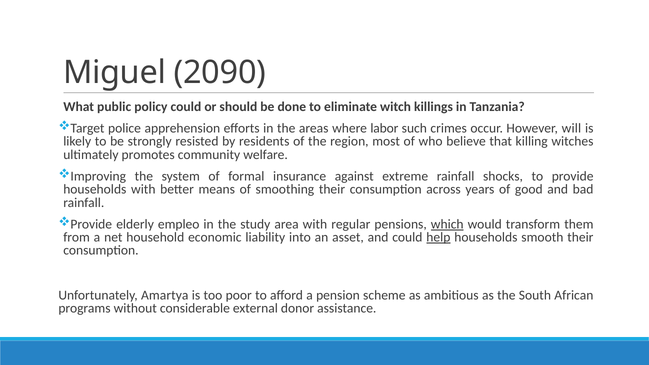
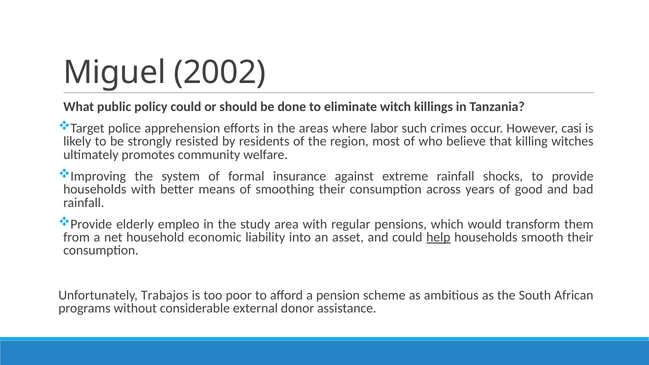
2090: 2090 -> 2002 (220, 73)
will: will -> casi (572, 128)
which underline: present -> none (447, 224)
Amartya: Amartya -> Trabajos (165, 295)
